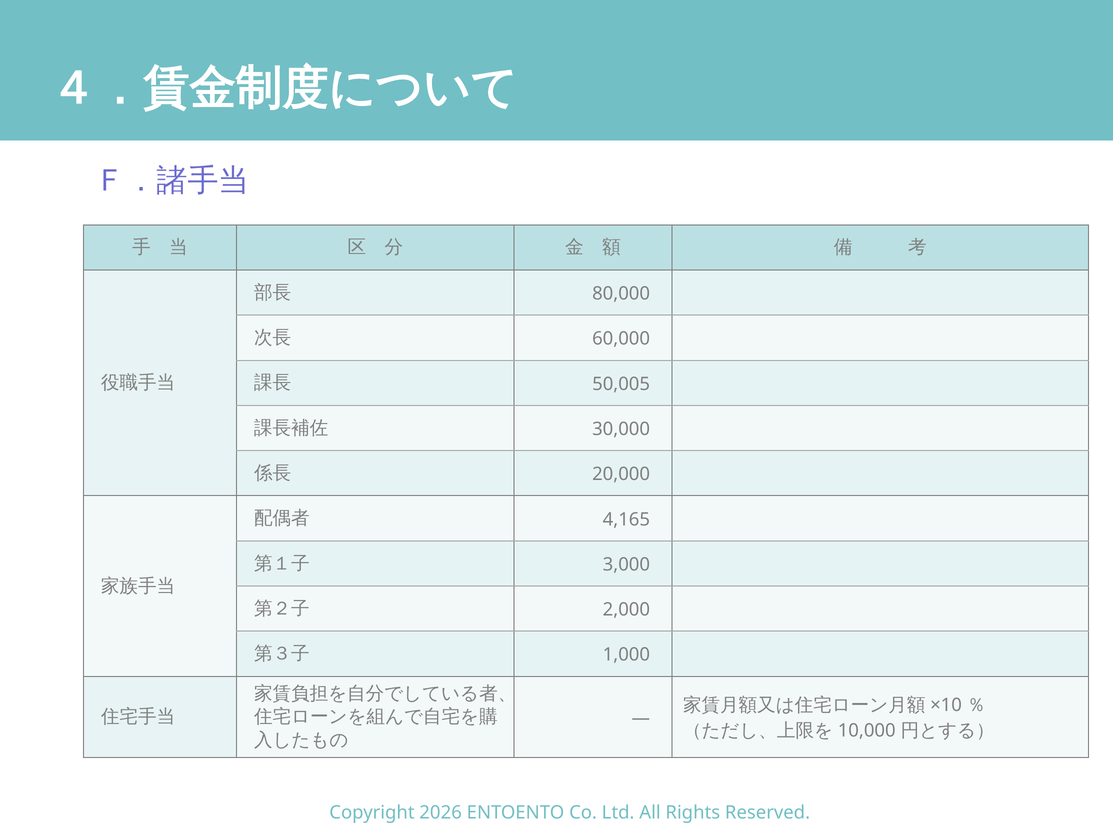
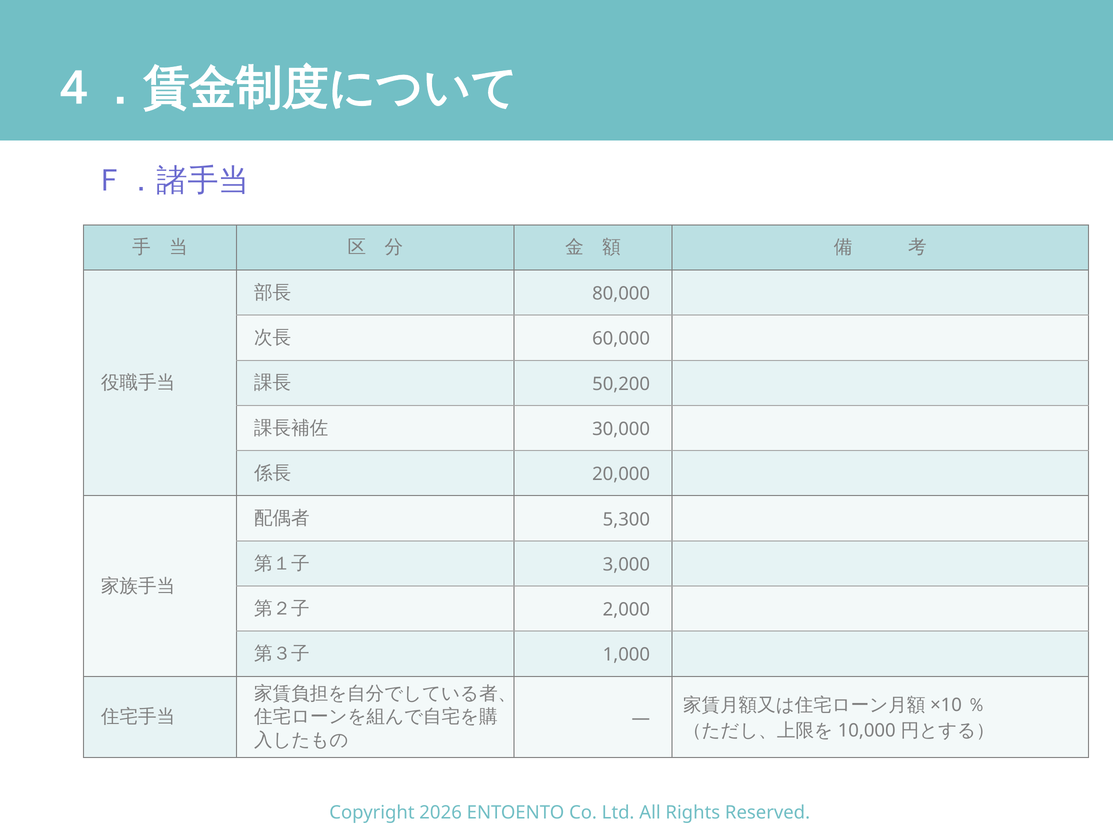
50,005: 50,005 -> 50,200 (621, 384)
4,165: 4,165 -> 5,300 (626, 519)
